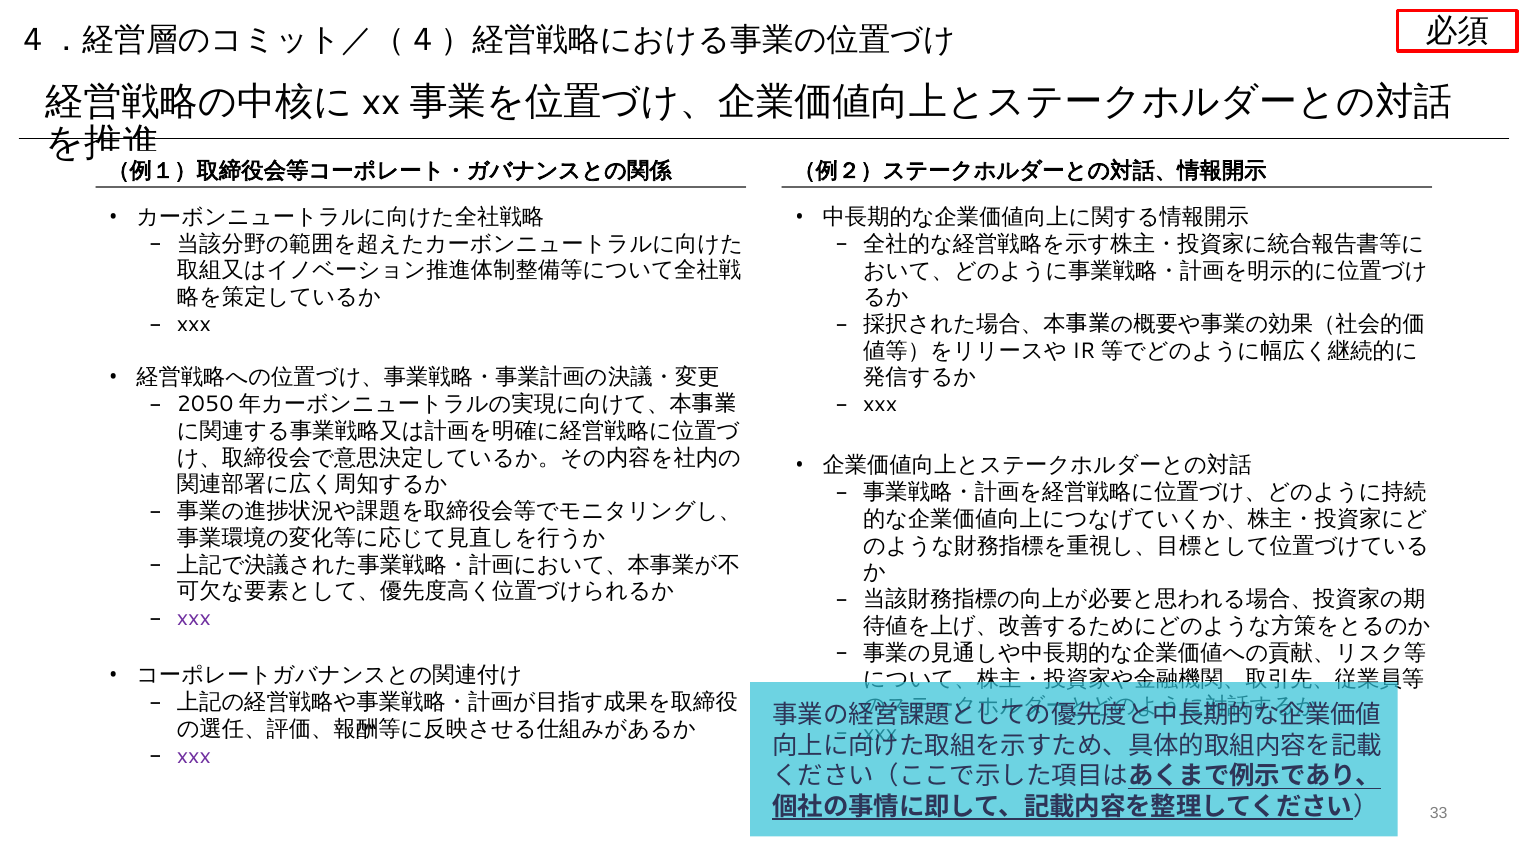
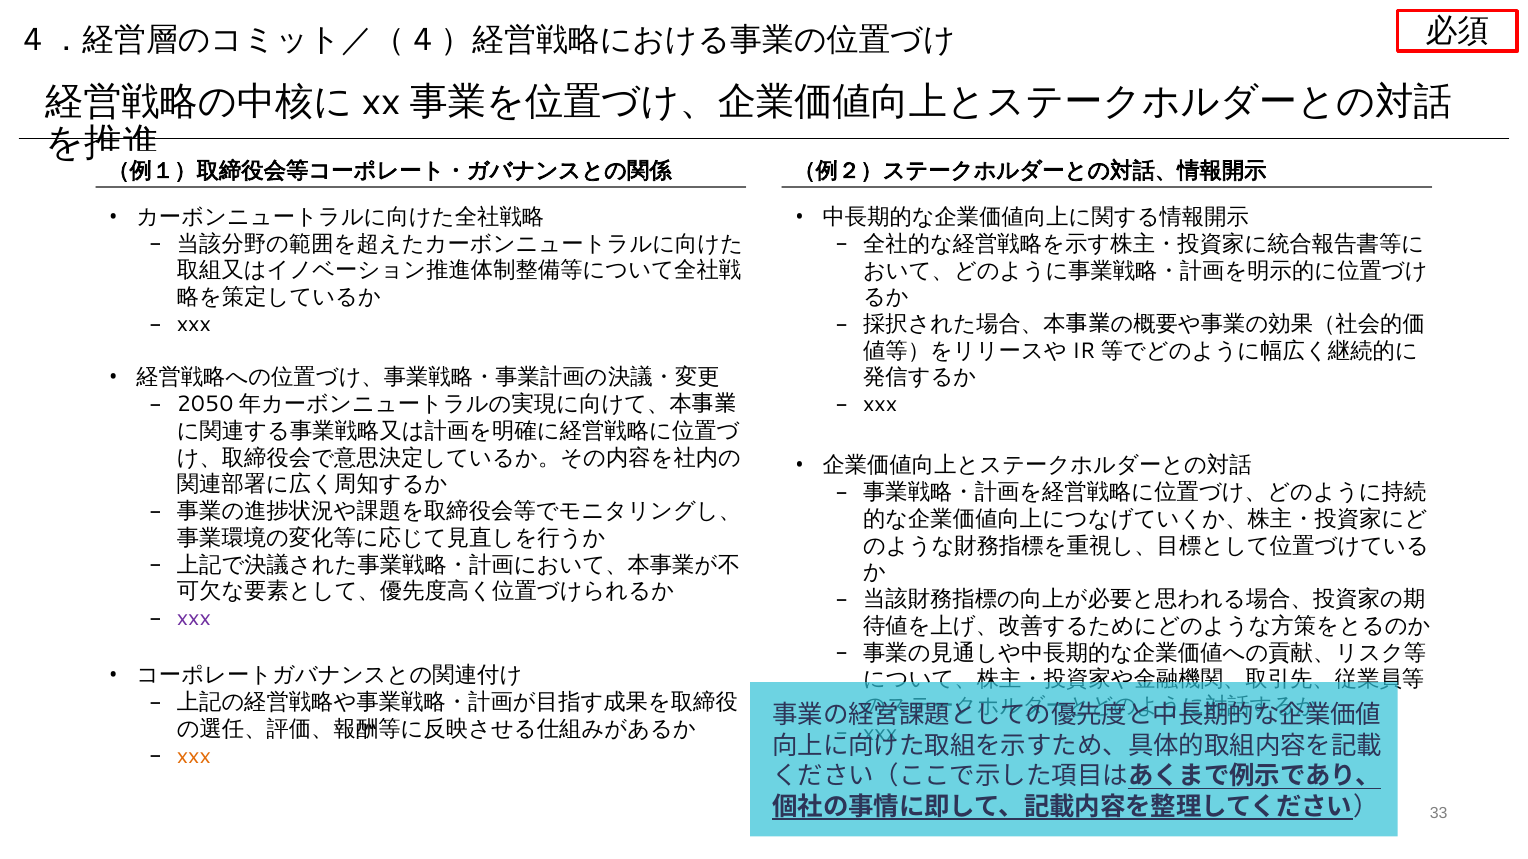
xxx colour: purple -> orange (194, 756)
